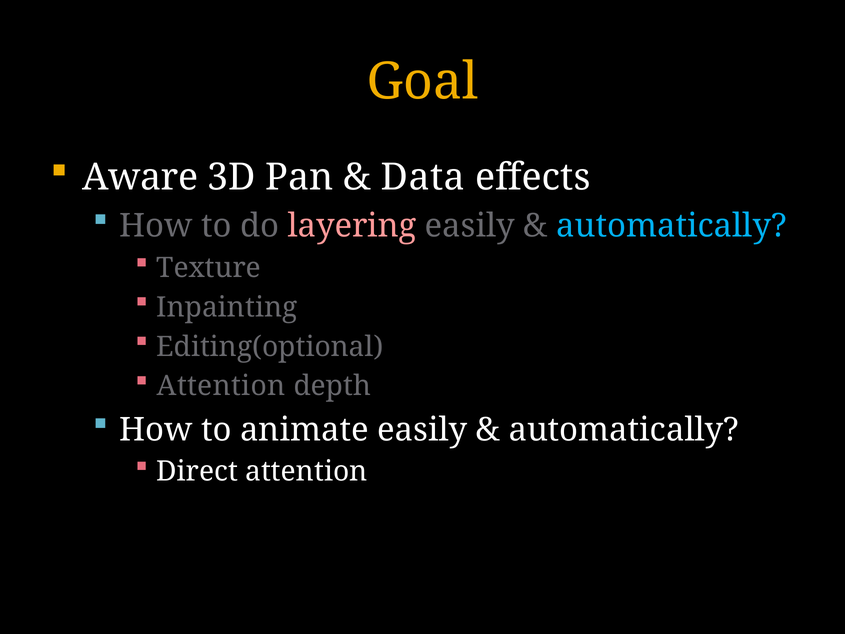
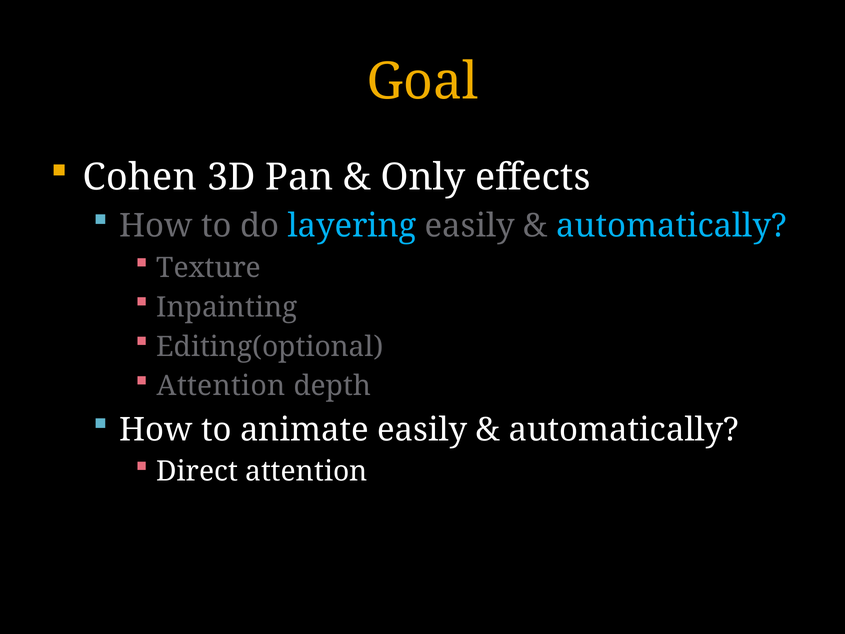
Aware: Aware -> Cohen (140, 177)
Data: Data -> Only (423, 177)
layering colour: pink -> light blue (352, 226)
